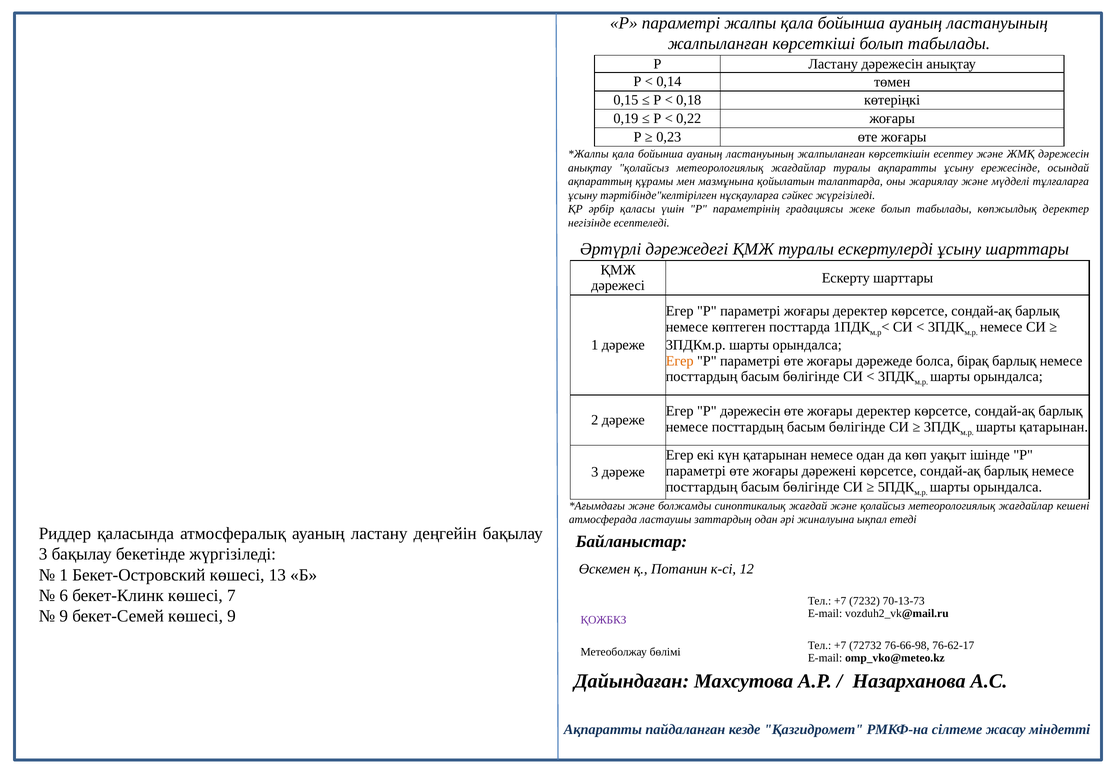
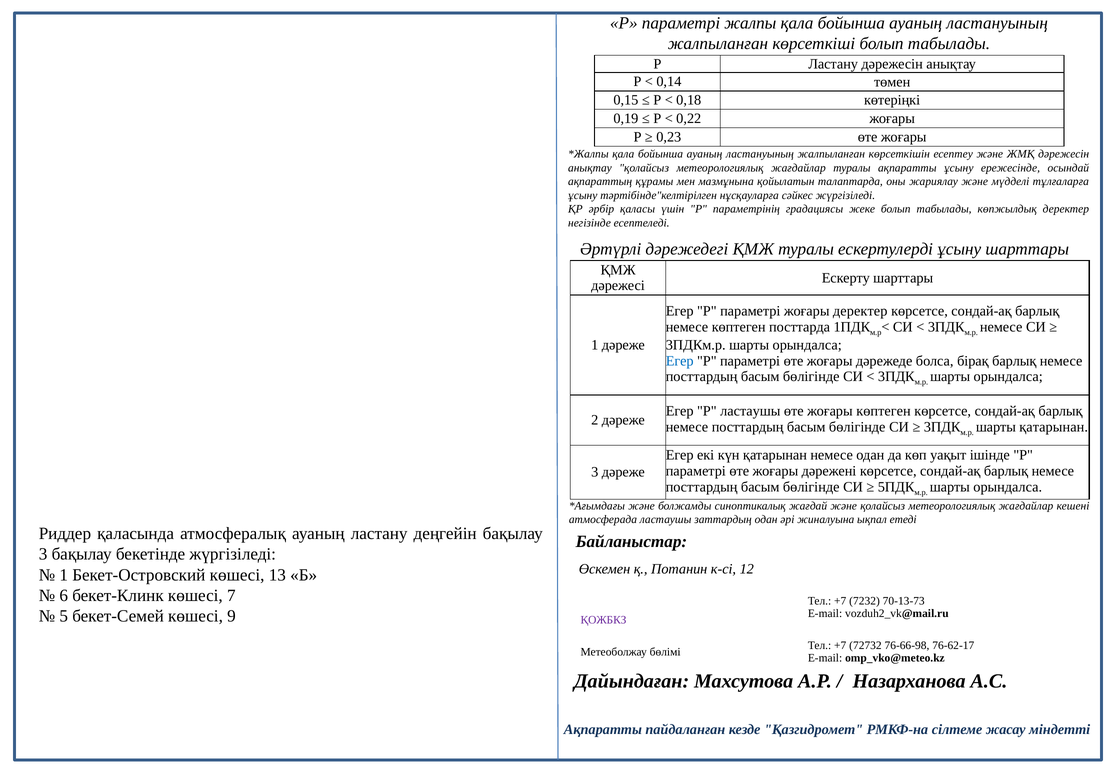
Егер colour: orange -> blue (680, 361)
Р дәрежесін: дәрежесін -> ластаушы (750, 411)
өте жоғары деректер: деректер -> көптеген (884, 411)
9: 9 -> 5 (64, 616)
